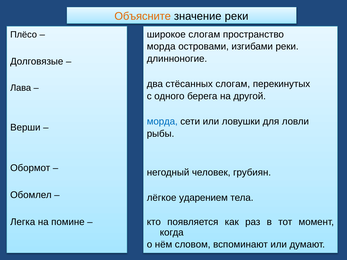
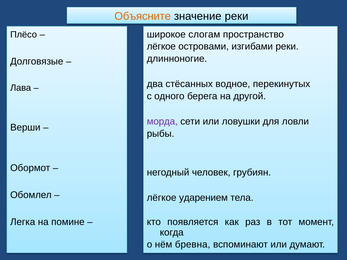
морда: морда -> лёгкое (161, 47)
стёсанных слогам: слогам -> водное (233, 84)
морда colour: blue -> purple (162, 122)
словом: словом -> бревна (193, 245)
